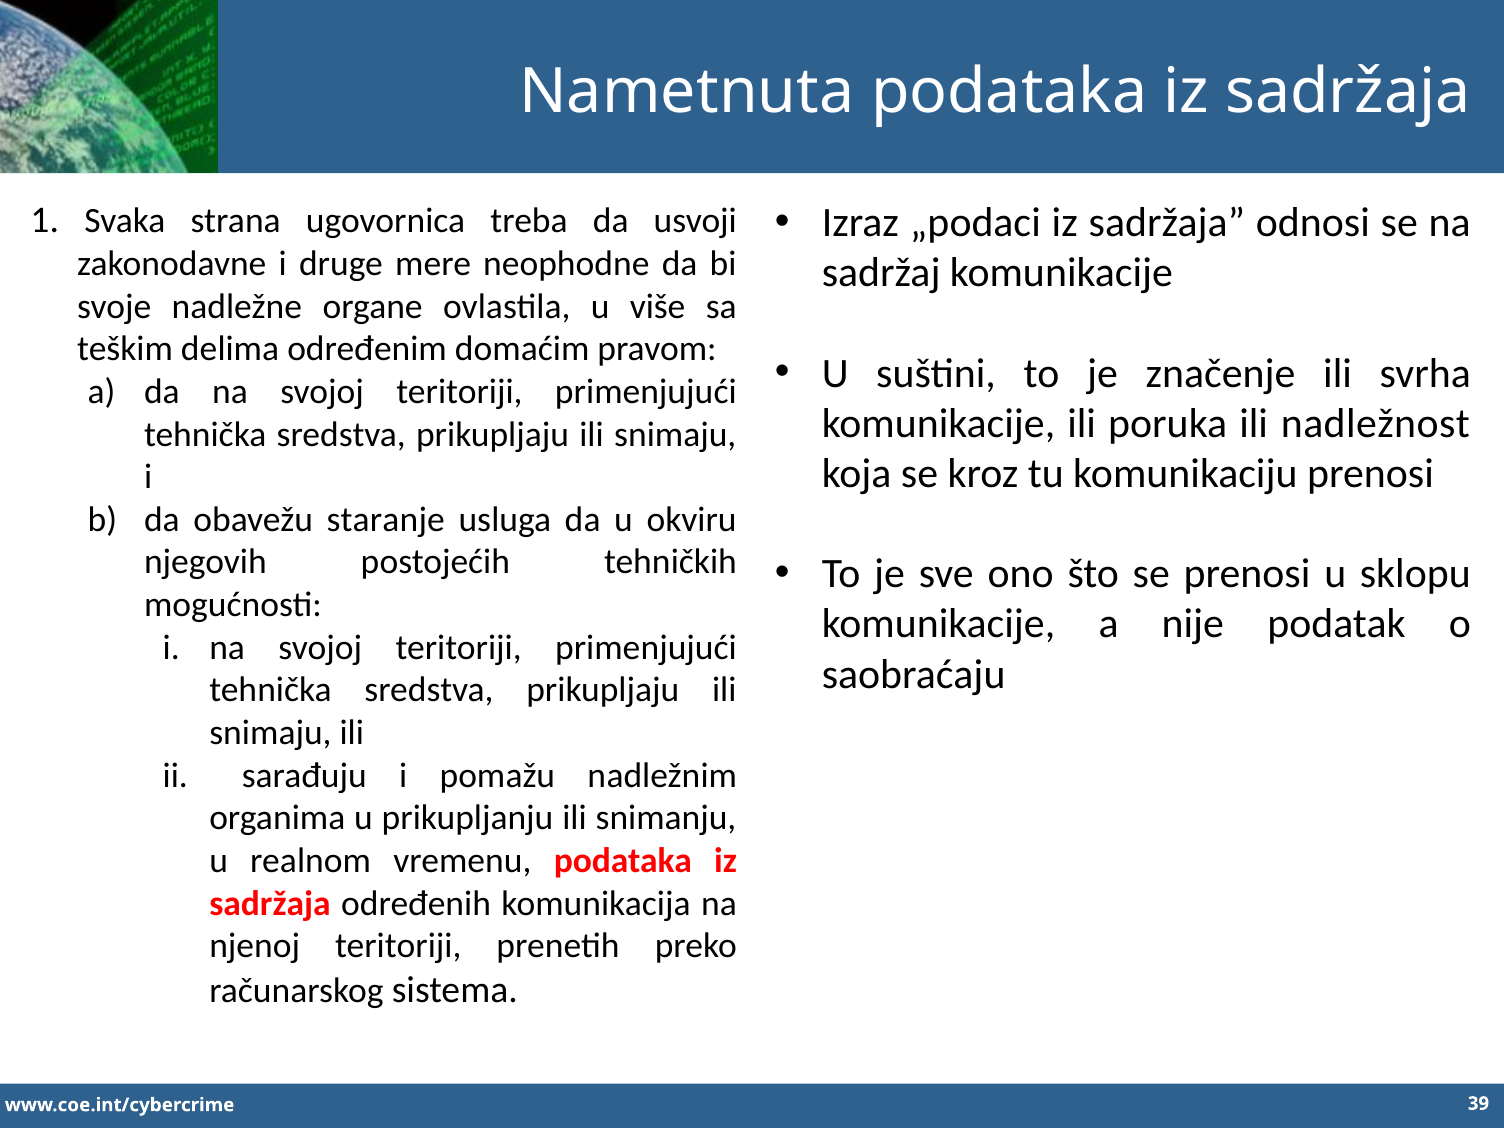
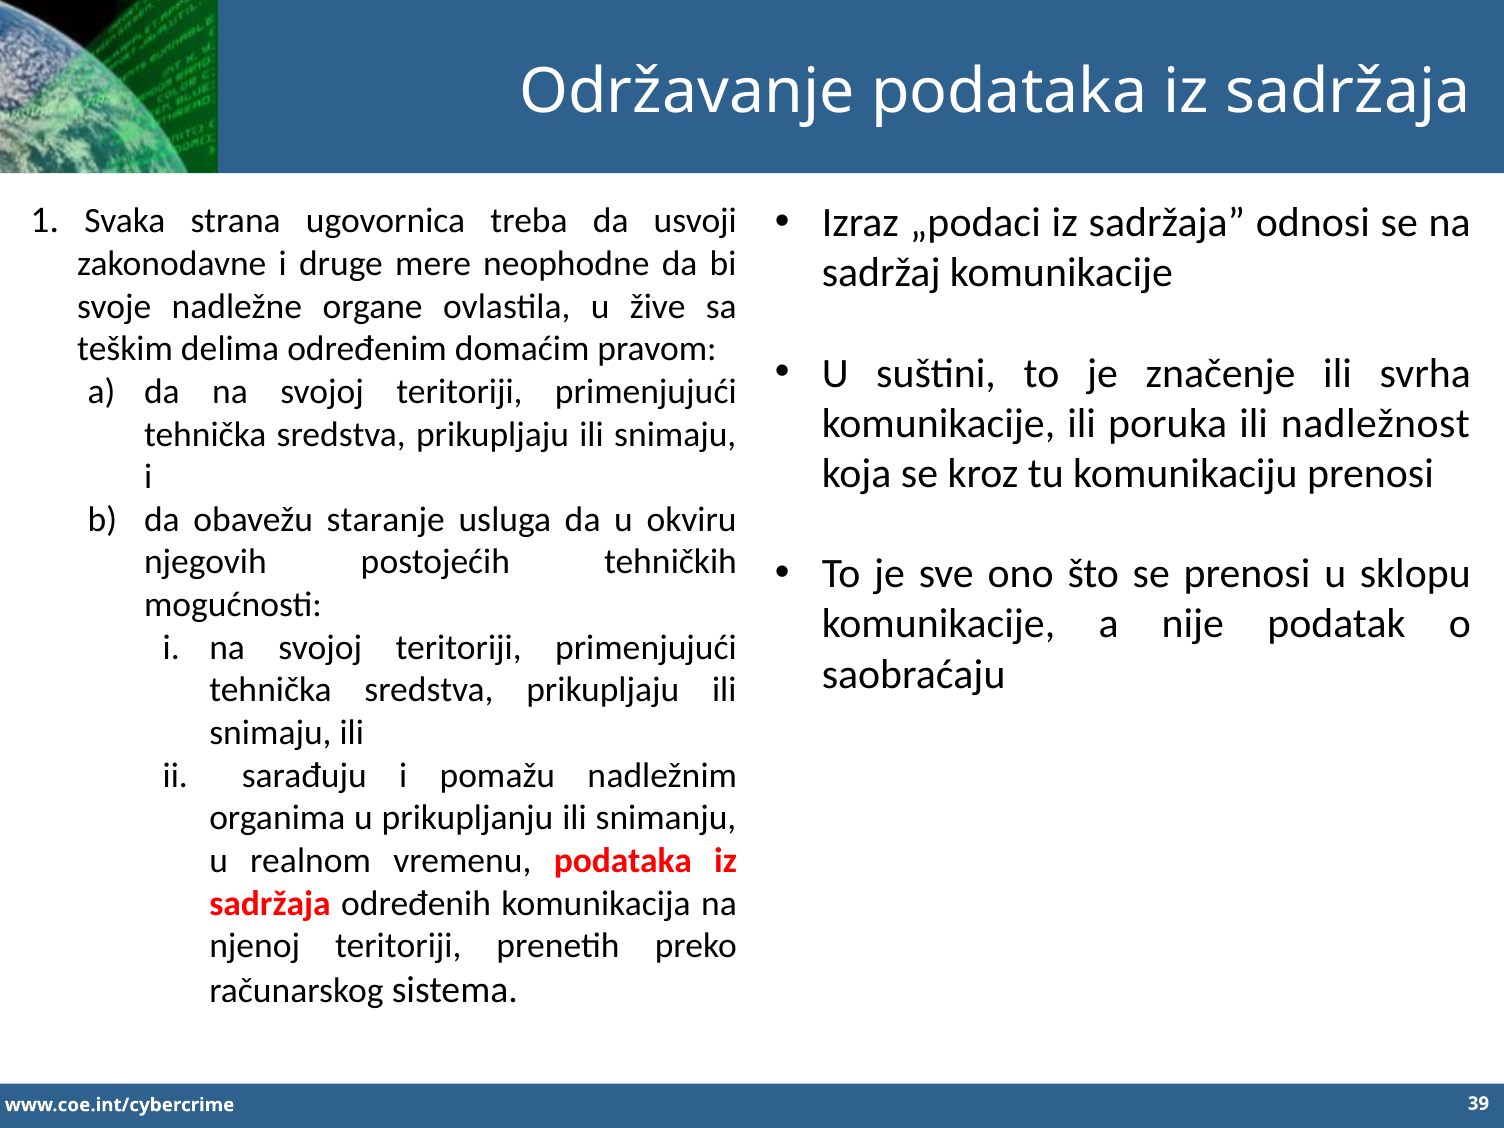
Nametnuta: Nametnuta -> Održavanje (687, 92)
više: više -> žive (658, 306)
